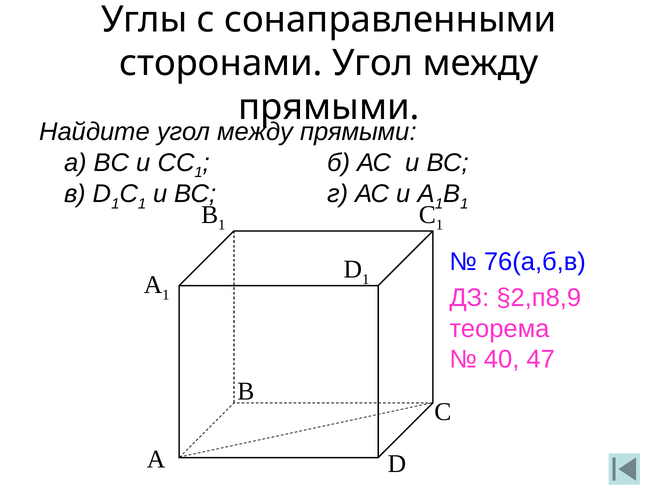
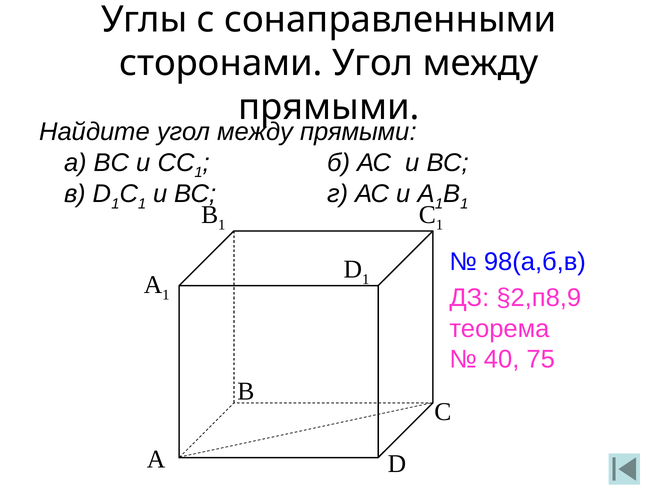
76(а,б,в: 76(а,б,в -> 98(а,б,в (535, 262)
47: 47 -> 75 (541, 360)
